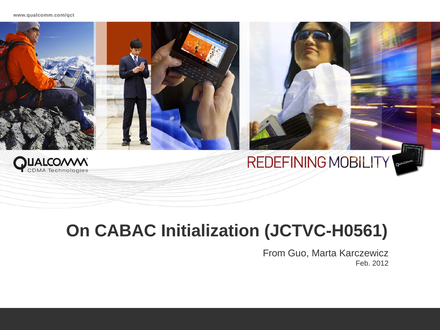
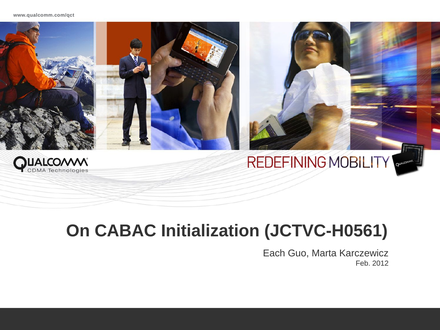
From: From -> Each (274, 253)
